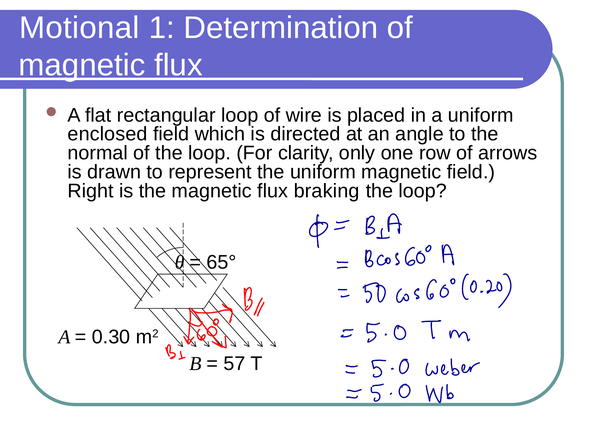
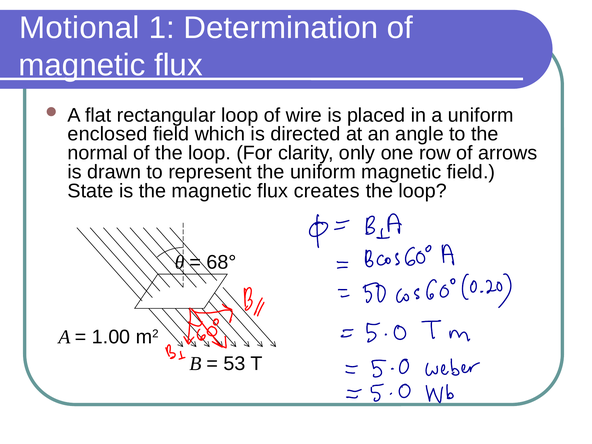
Right: Right -> State (91, 191)
braking: braking -> creates (327, 191)
65°: 65° -> 68° (221, 262)
0.30: 0.30 -> 1.00 (111, 337)
57: 57 -> 53 (234, 364)
